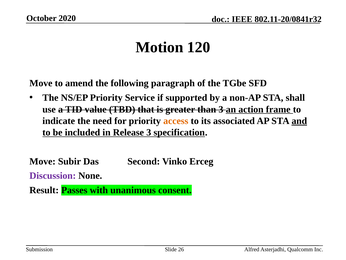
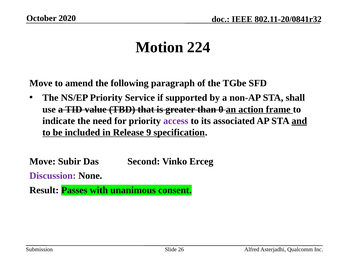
120: 120 -> 224 (199, 47)
than 3: 3 -> 0 (221, 109)
access colour: orange -> purple (176, 121)
Release 3: 3 -> 9 (149, 132)
